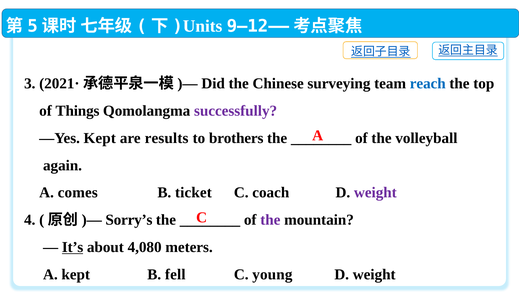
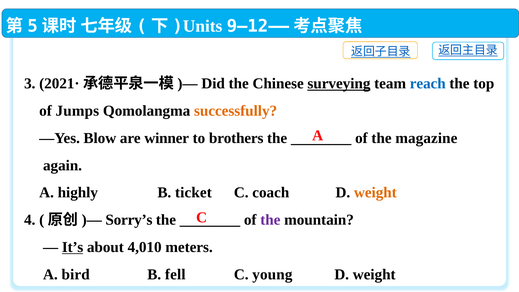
surveying underline: none -> present (339, 84)
Things: Things -> Jumps (77, 111)
successfully colour: purple -> orange (236, 111)
—Yes Kept: Kept -> Blow (100, 138)
results: results -> winner (167, 138)
volleyball: volleyball -> magazine (426, 138)
comes: comes -> highly (78, 193)
weight colour: purple -> orange (375, 193)
4,080: 4,080 -> 4,010 (145, 247)
A kept: kept -> bird (76, 274)
